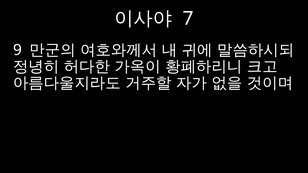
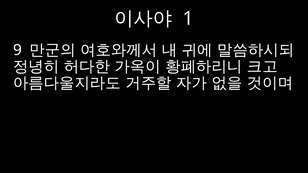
7: 7 -> 1 (188, 19)
